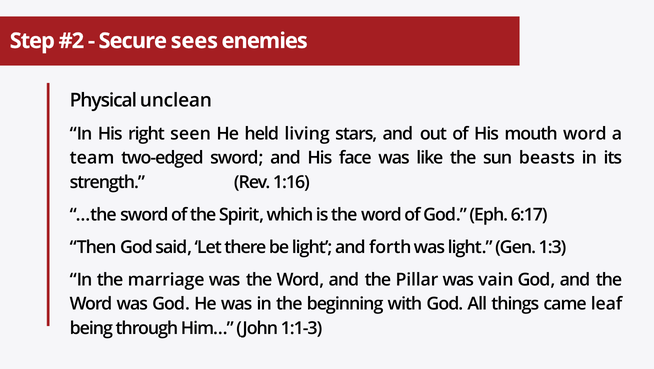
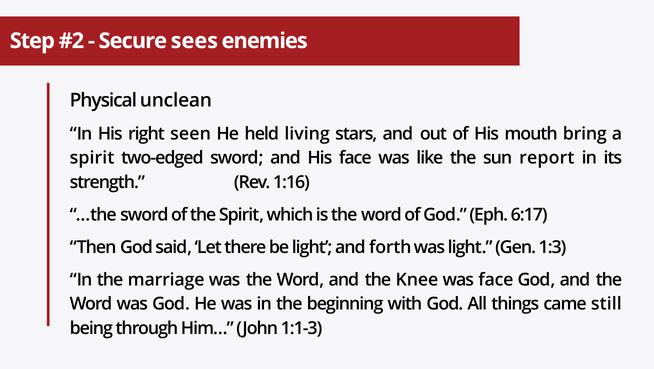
mouth word: word -> bring (585, 134)
team: team -> spirit (92, 158)
beasts: beasts -> report (547, 158)
Pillar: Pillar -> Knee (417, 280)
was vain: vain -> face (496, 280)
leaf: leaf -> still (606, 304)
